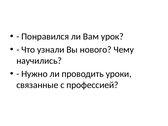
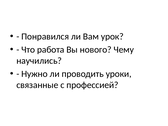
узнали: узнали -> работа (51, 50)
